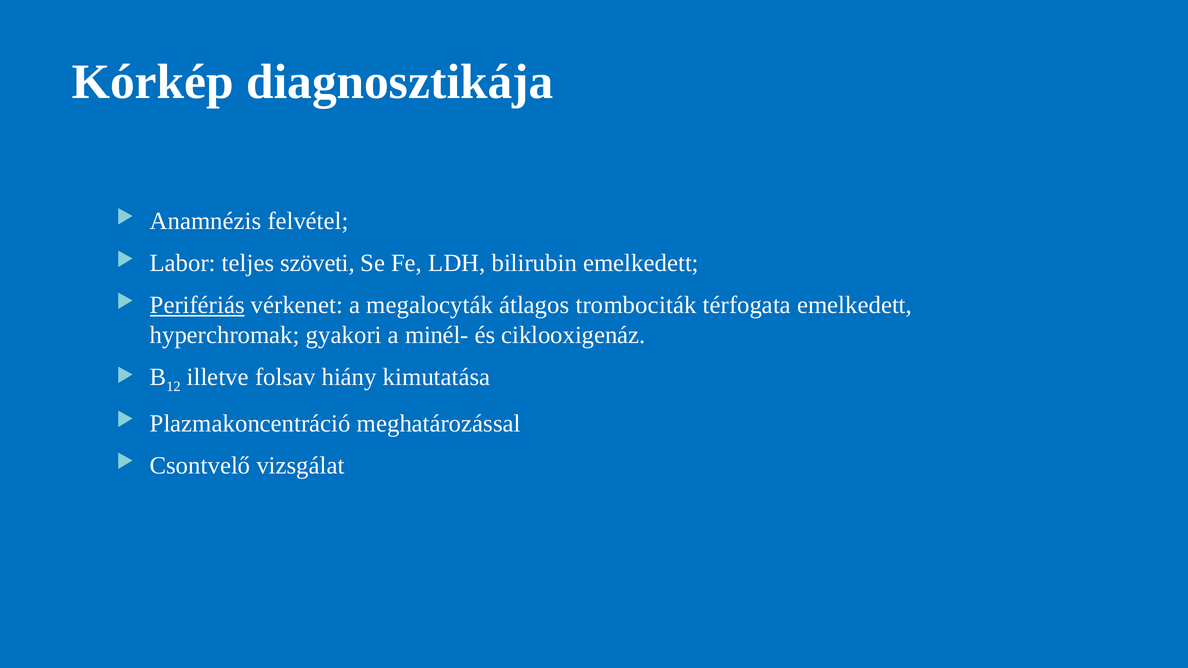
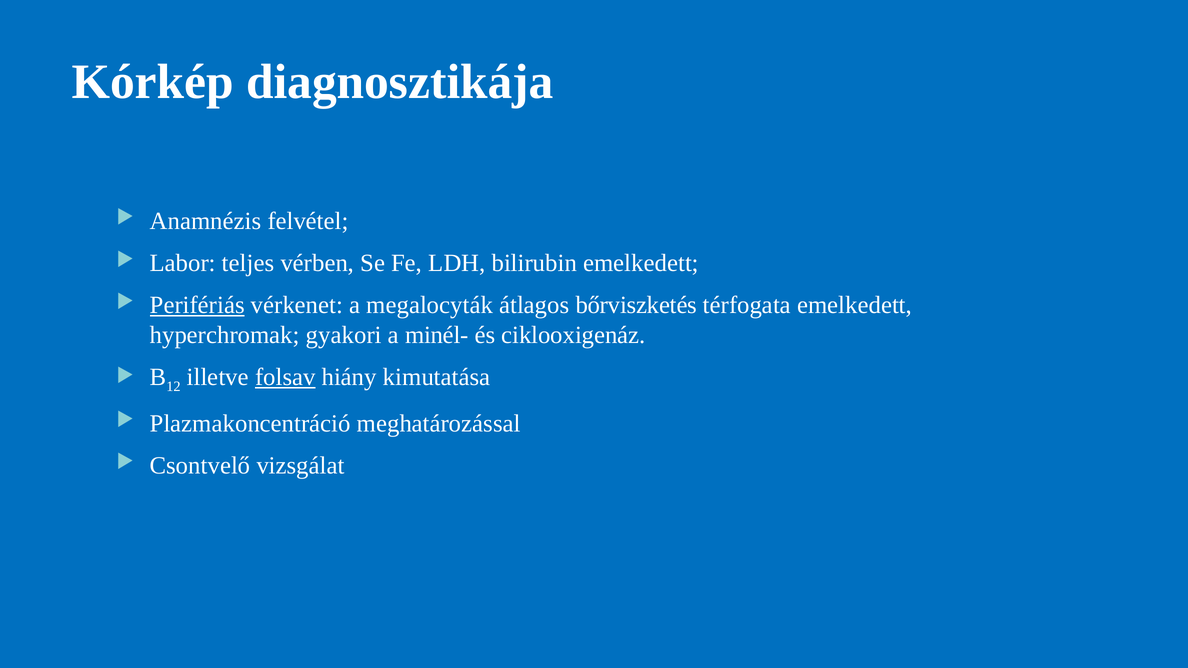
szöveti: szöveti -> vérben (317, 263)
trombociták: trombociták -> bőrviszketés (636, 305)
folsav underline: none -> present (285, 377)
